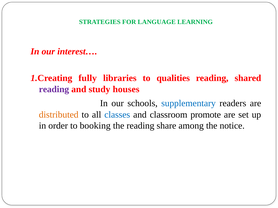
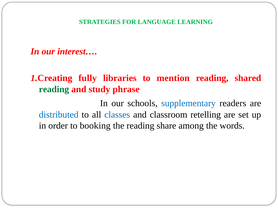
qualities: qualities -> mention (173, 78)
reading colour: purple -> green (54, 89)
houses: houses -> phrase (126, 89)
distributed colour: orange -> blue (59, 115)
promote: promote -> retelling (206, 115)
notice: notice -> words (232, 126)
